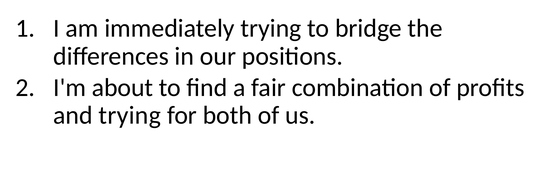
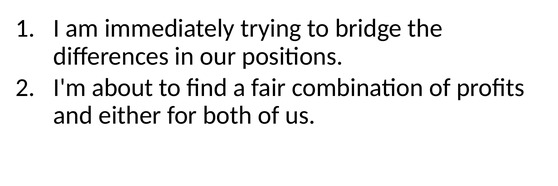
and trying: trying -> either (130, 115)
